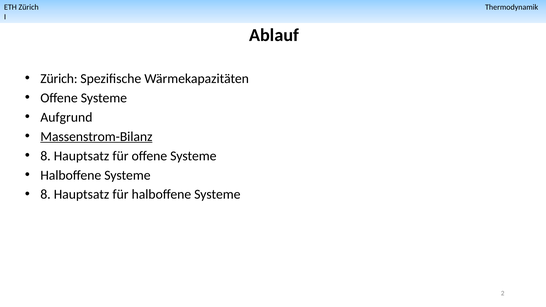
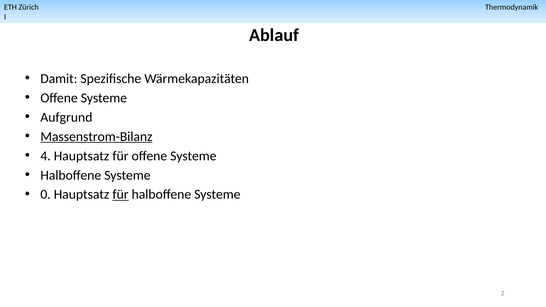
Zürich: Zürich -> Damit (59, 79)
8: 8 -> 4 (46, 156)
8: 8 -> 0 (46, 195)
für underline: none -> present (120, 195)
